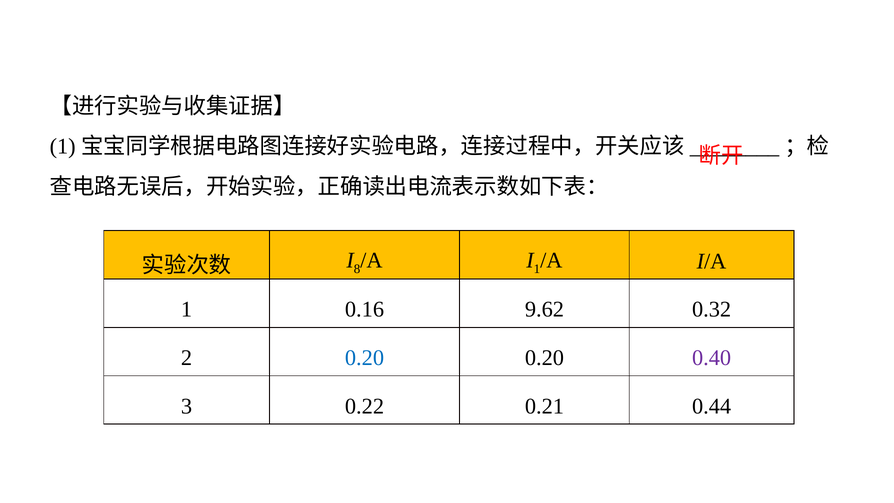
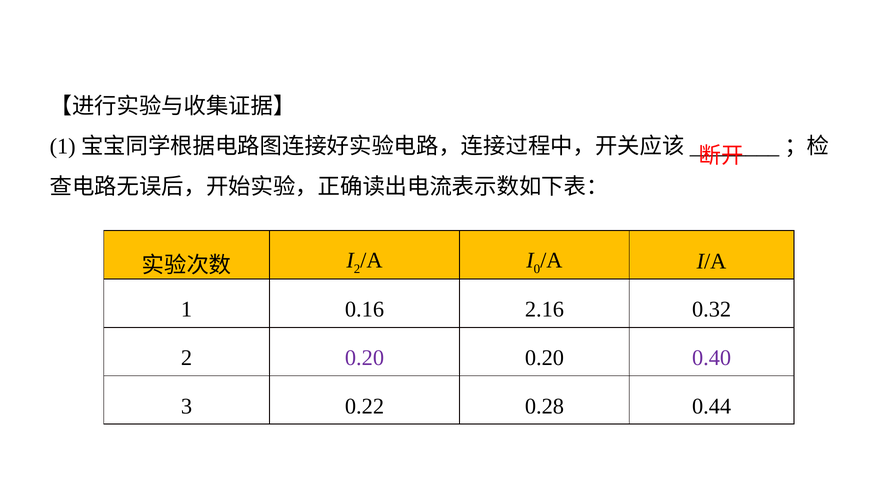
8: 8 -> 2 (357, 269)
1: 1 -> 0 (537, 269)
9.62: 9.62 -> 2.16 (544, 309)
0.20 colour: blue -> purple (364, 358)
0.21: 0.21 -> 0.28 (544, 406)
